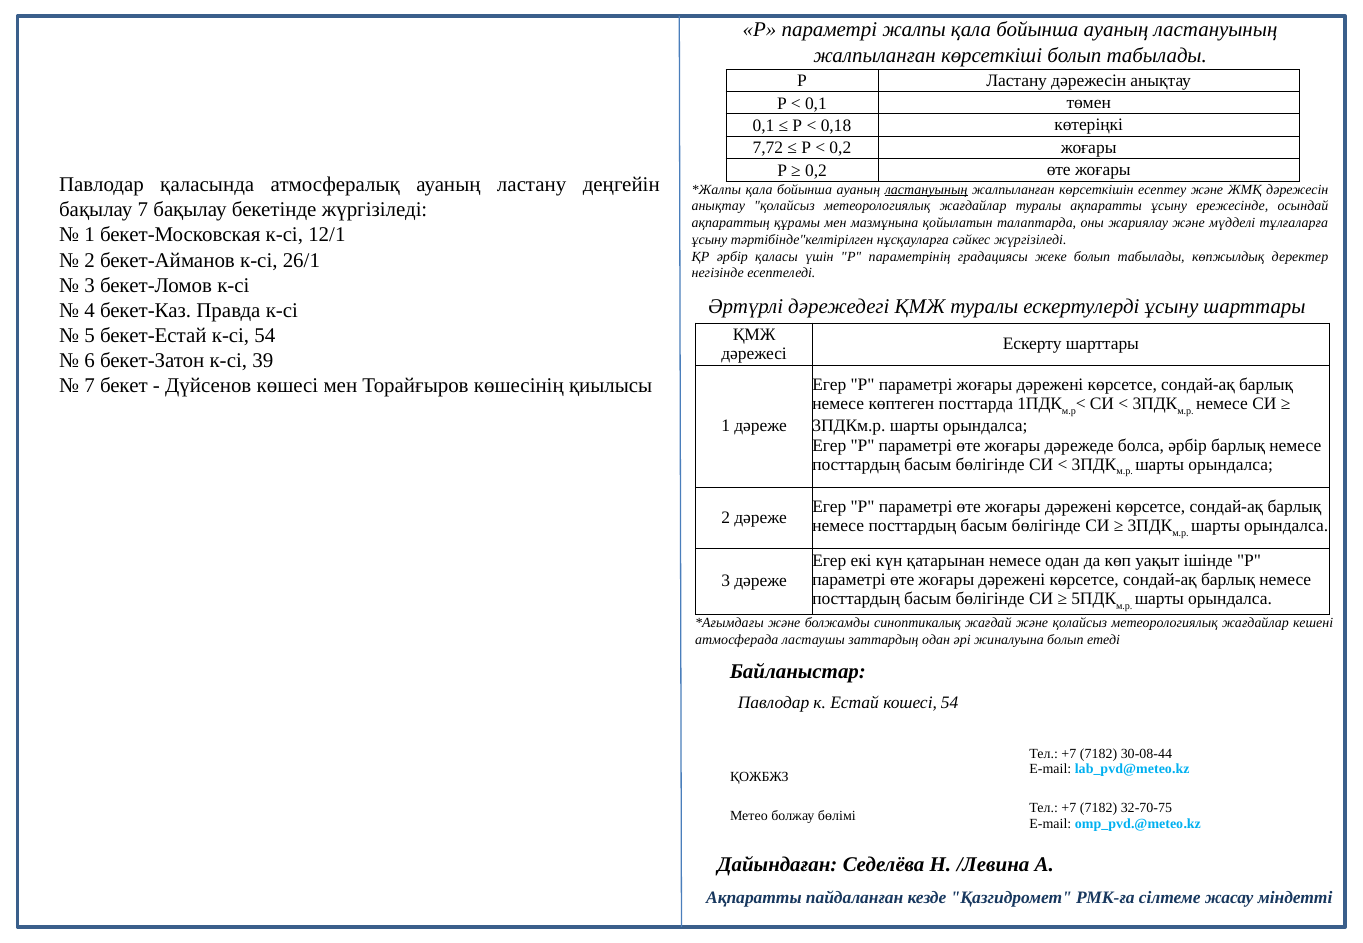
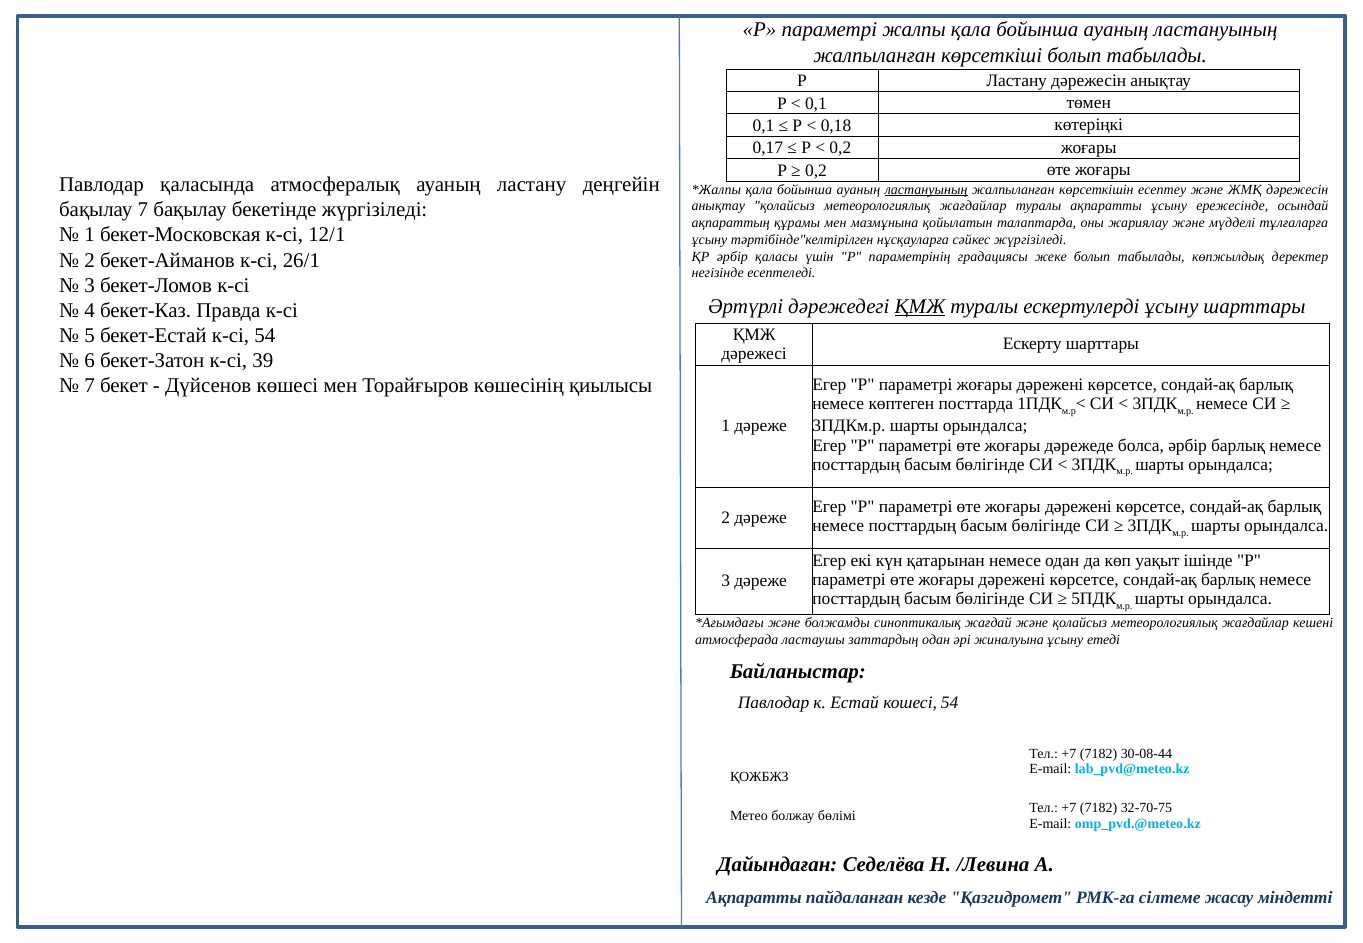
7,72: 7,72 -> 0,17 (768, 148)
ҚМЖ underline: none -> present (920, 306)
жиналуына болып: болып -> ұсыну (1065, 640)
